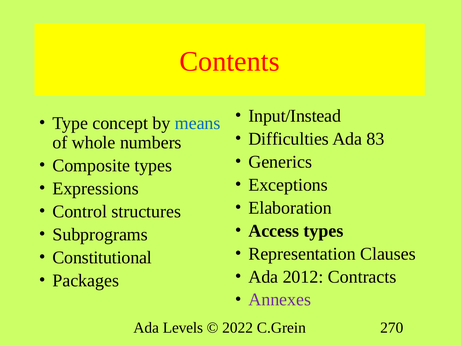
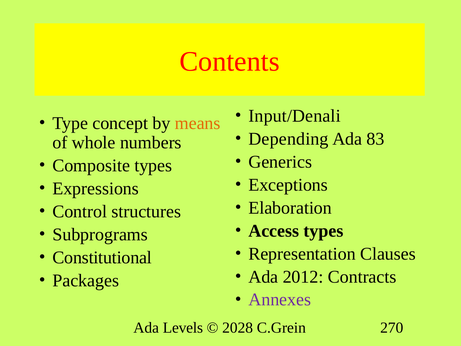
Input/Instead: Input/Instead -> Input/Denali (295, 116)
means colour: blue -> orange (198, 123)
Difficulties: Difficulties -> Depending (289, 139)
2022: 2022 -> 2028 (238, 328)
